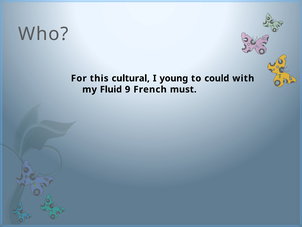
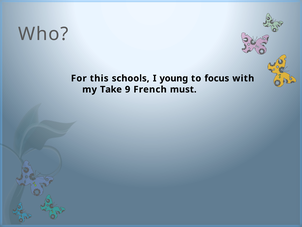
cultural: cultural -> schools (131, 78)
could: could -> focus (217, 78)
Fluid: Fluid -> Take (111, 89)
